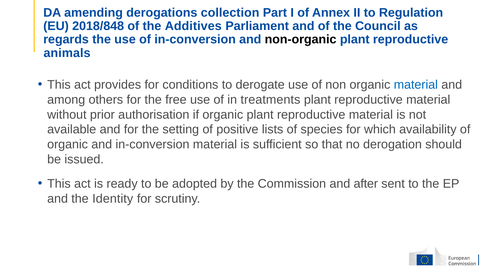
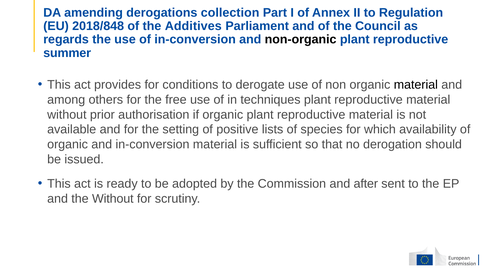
animals: animals -> summer (67, 53)
material colour: blue -> black (416, 85)
treatments: treatments -> techniques (270, 100)
the Identity: Identity -> Without (113, 198)
